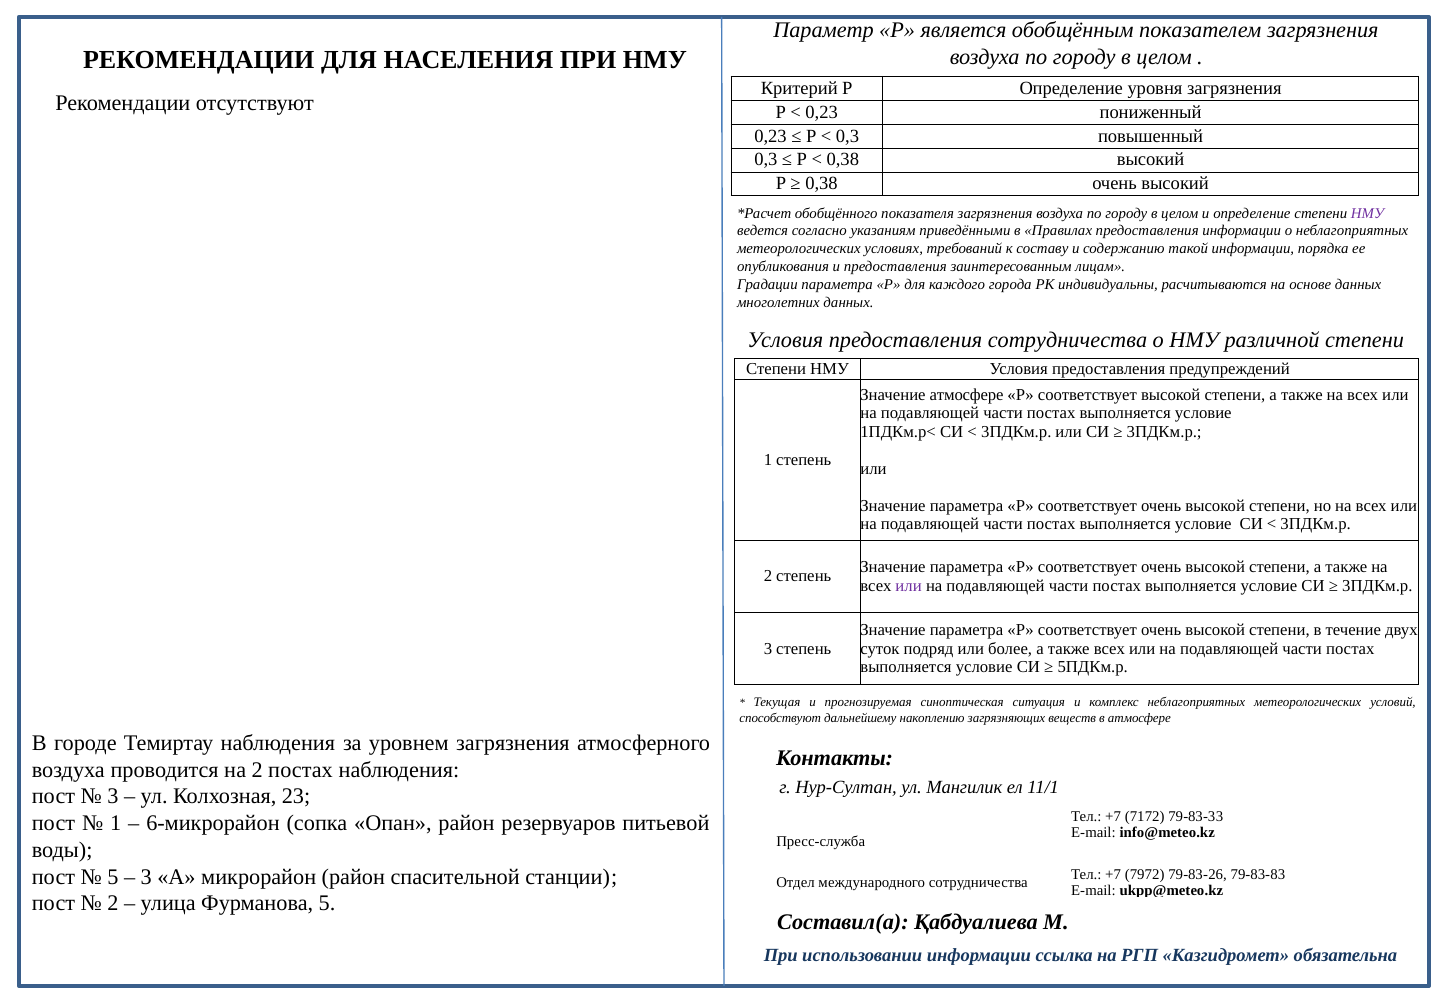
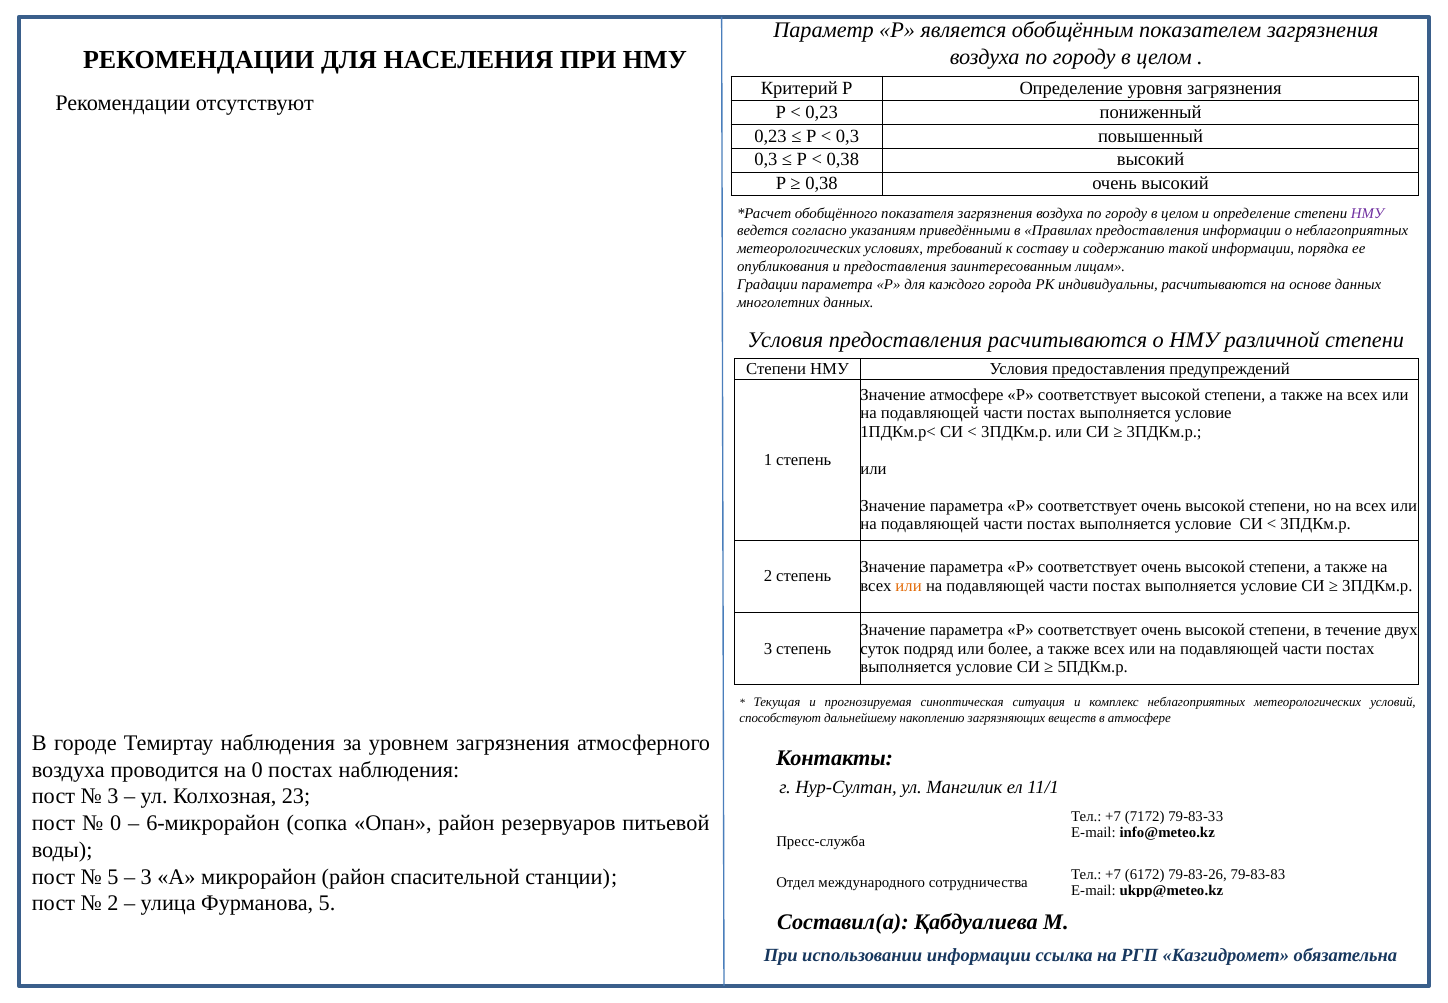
предоставления сотрудничества: сотрудничества -> расчитываются (1067, 340)
или colour: purple -> orange (909, 585)
на 2: 2 -> 0 (257, 769)
1: 1 -> 0 (116, 823)
7972: 7972 -> 6172 (1145, 874)
